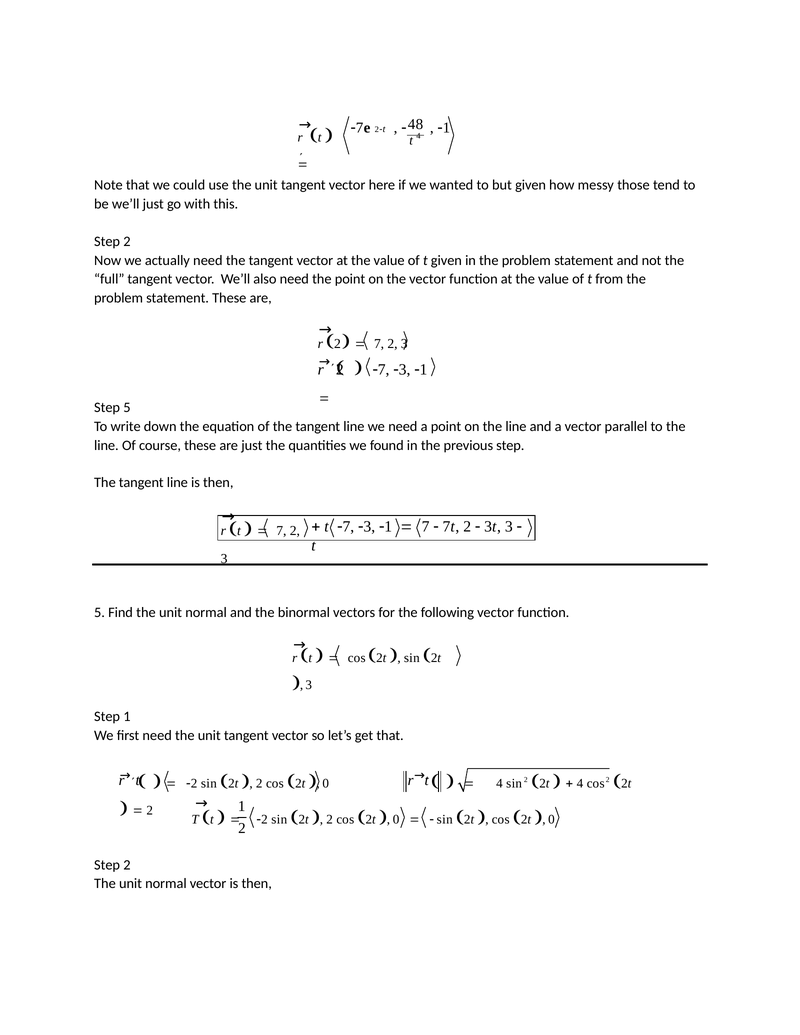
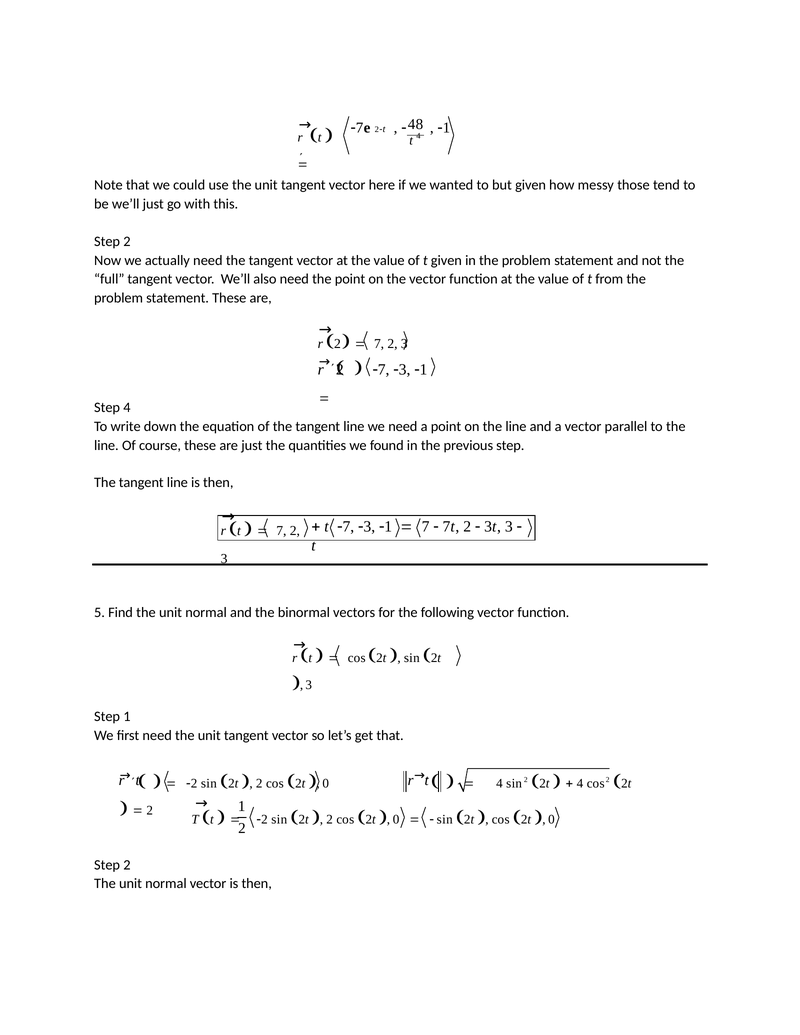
Step 5: 5 -> 4 (127, 407)
